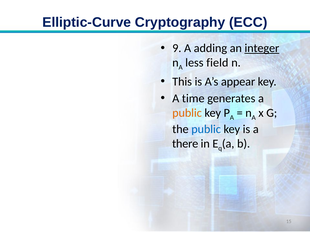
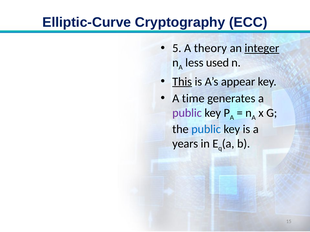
9: 9 -> 5 (177, 48)
adding: adding -> theory (210, 48)
field: field -> used (217, 63)
This underline: none -> present (182, 82)
public colour: orange -> purple (187, 113)
there: there -> years (185, 144)
